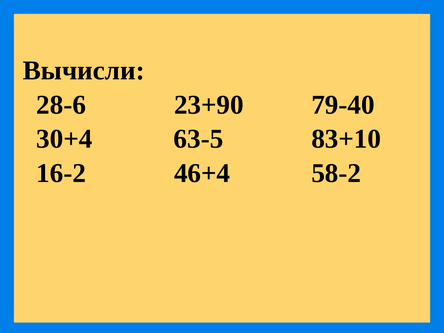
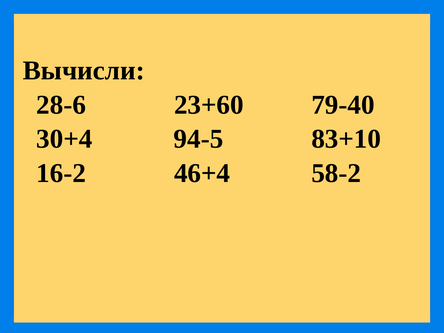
23+90: 23+90 -> 23+60 (209, 105)
63-5: 63-5 -> 94-5 (199, 139)
